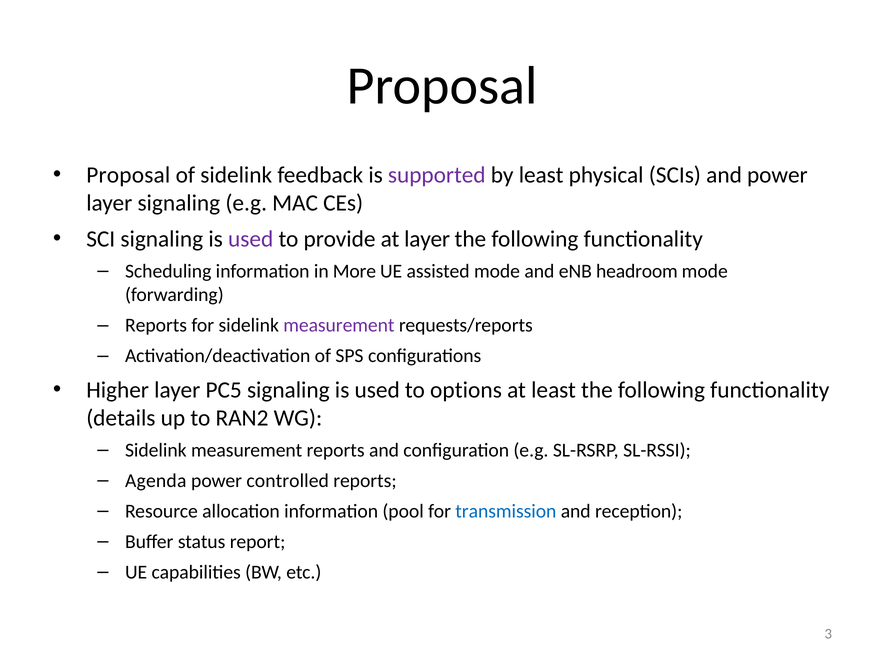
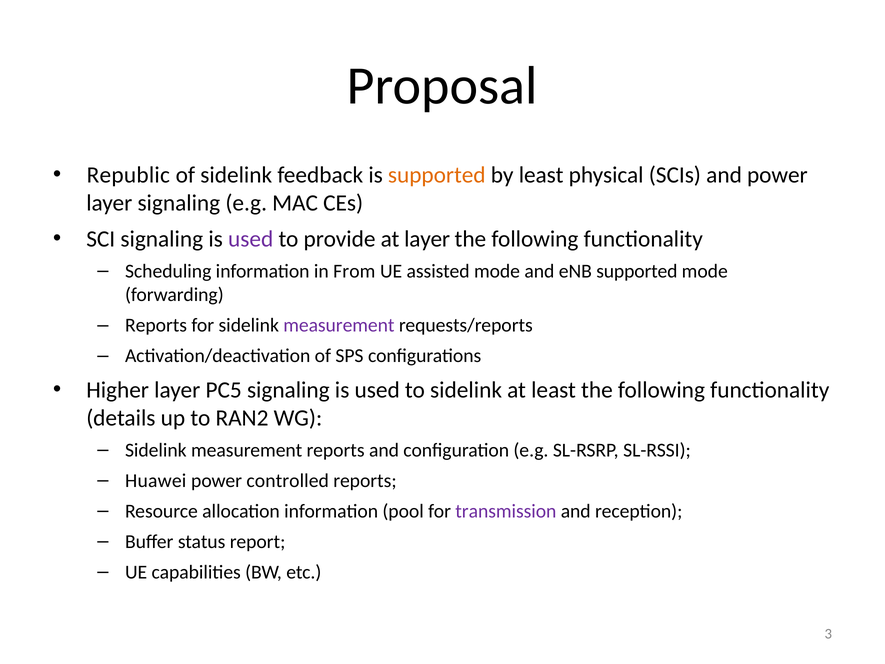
Proposal: Proposal -> Republic (128, 175)
supported colour: purple -> orange (437, 175)
More: More -> From (354, 271)
eNB headroom: headroom -> supported (637, 271)
to options: options -> sidelink (466, 390)
Agenda: Agenda -> Huawei (156, 481)
transmission colour: blue -> purple (506, 511)
